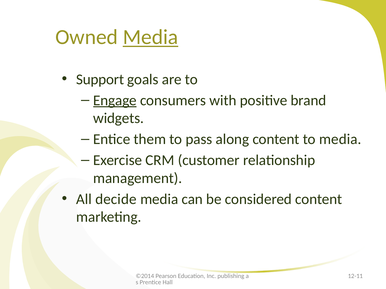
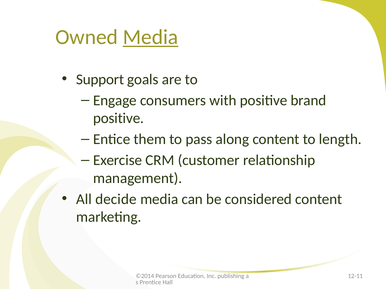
Engage underline: present -> none (115, 100)
widgets: widgets -> positive (119, 118)
to media: media -> length (340, 139)
